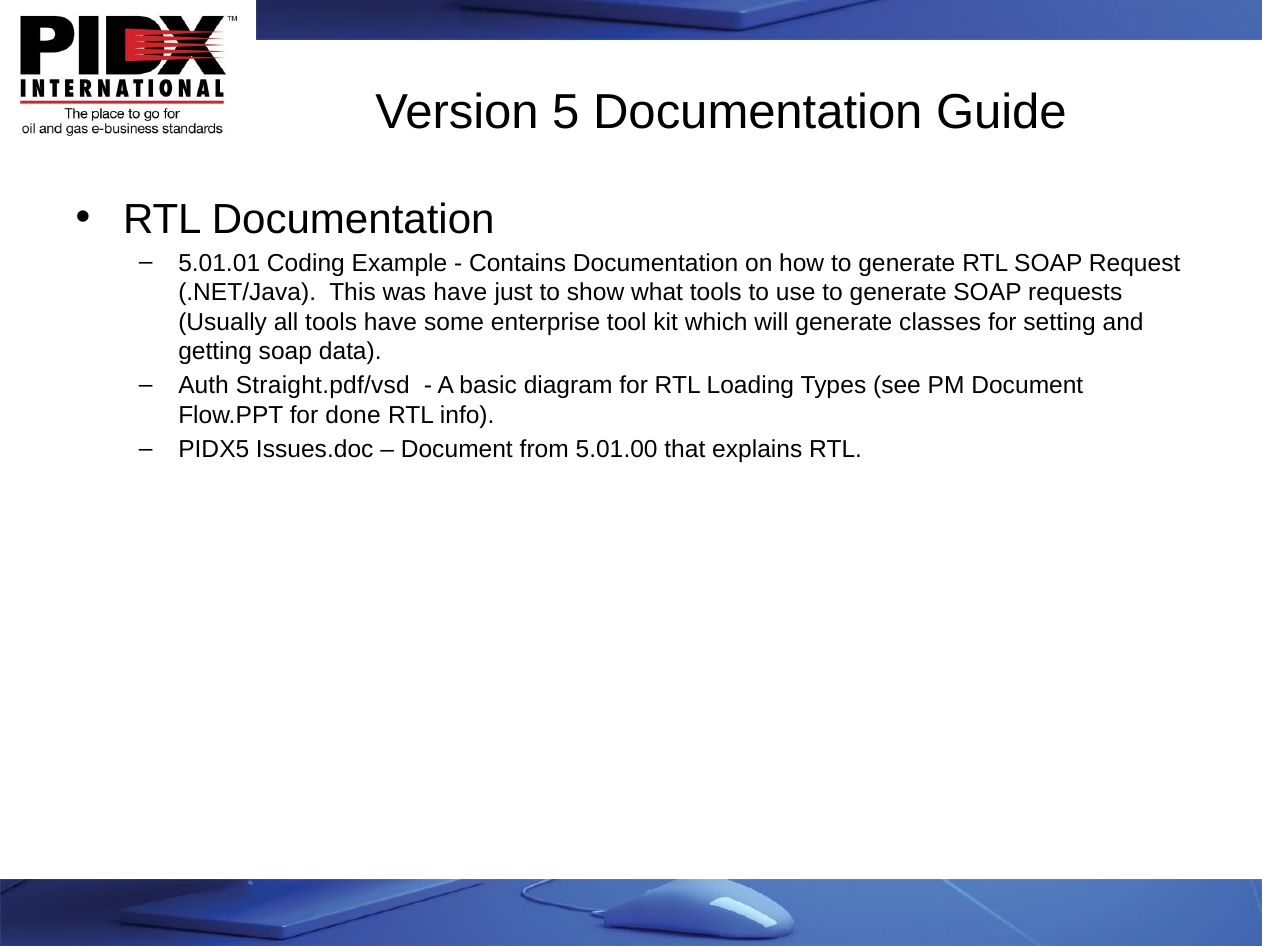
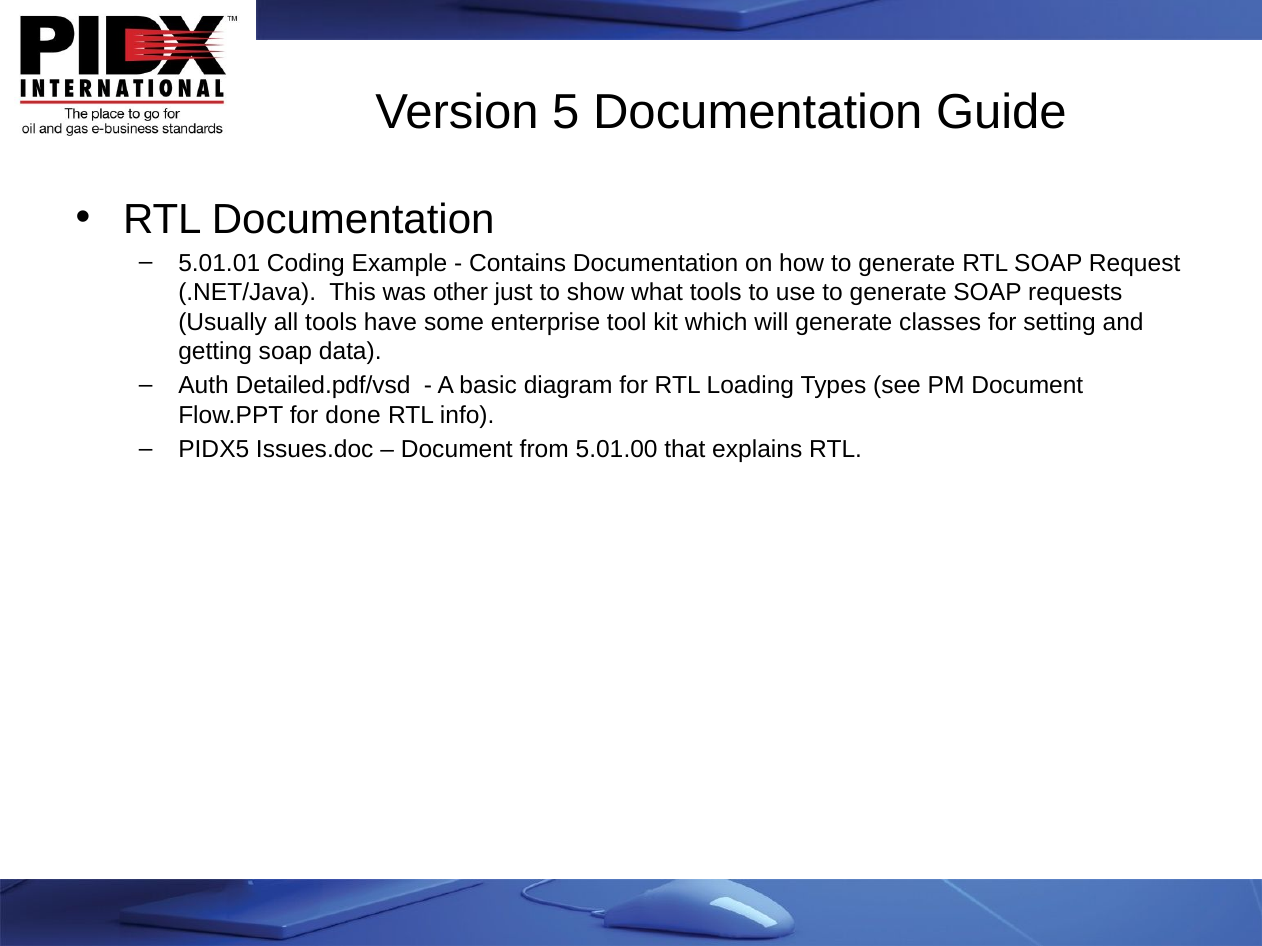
was have: have -> other (461, 293)
Straight.pdf/vsd: Straight.pdf/vsd -> Detailed.pdf/vsd (323, 386)
